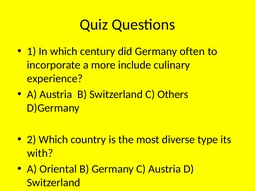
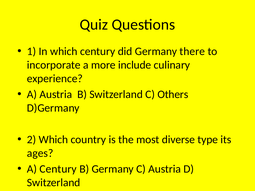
often: often -> there (192, 51)
with: with -> ages (40, 153)
A Oriental: Oriental -> Century (58, 169)
